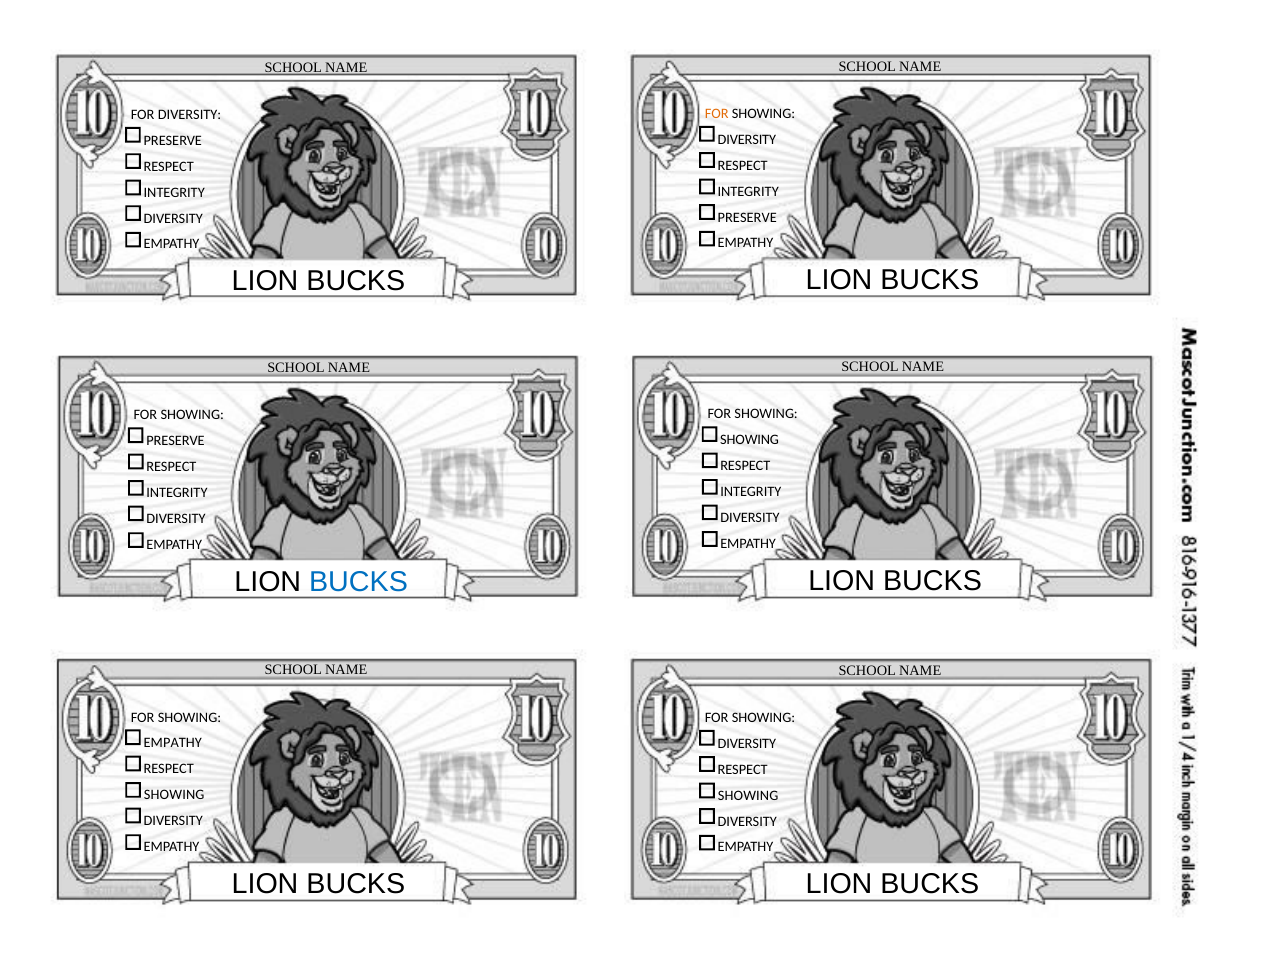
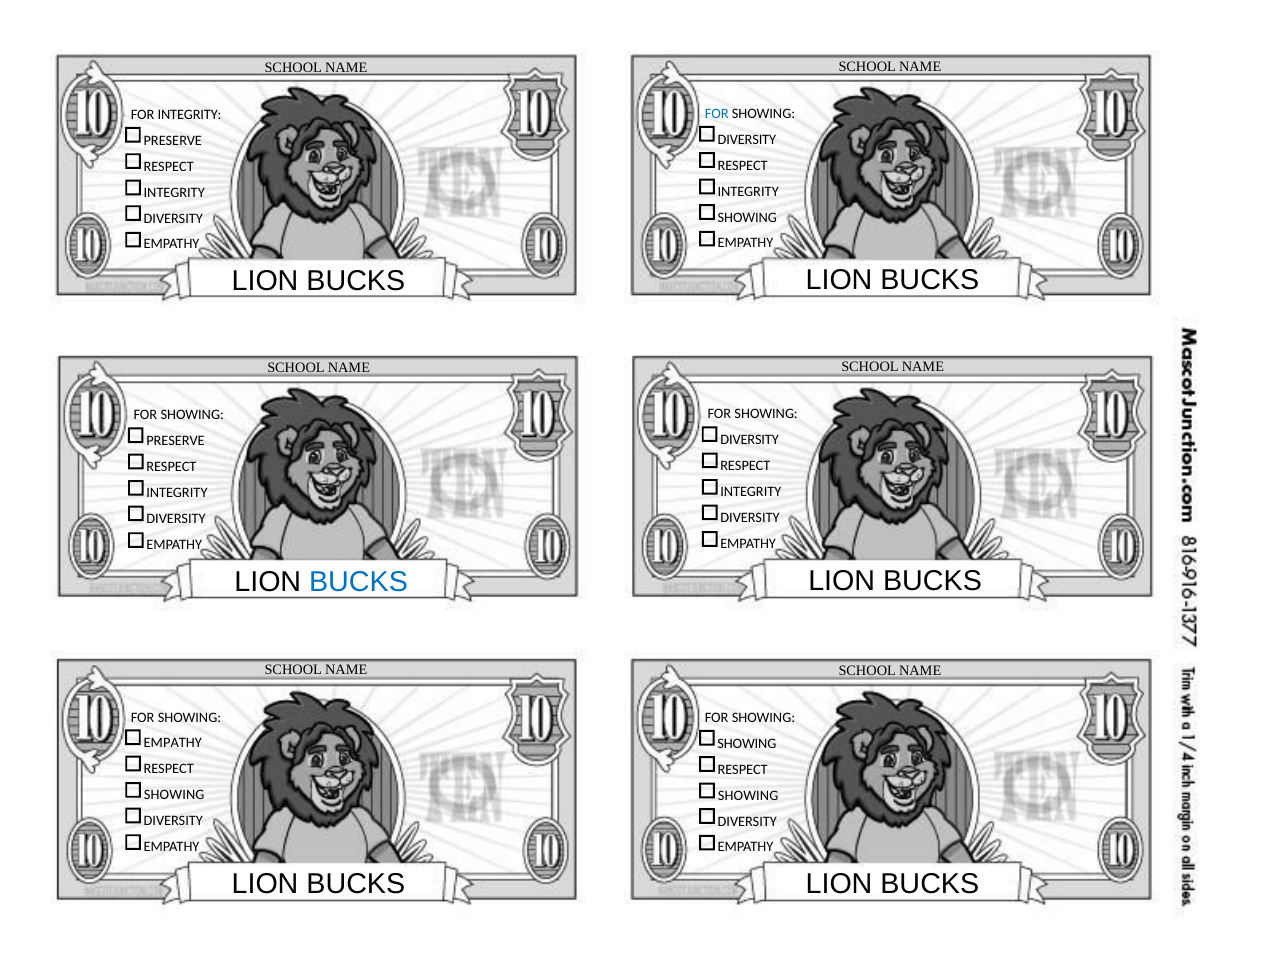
FOR colour: orange -> blue (717, 114)
FOR DIVERSITY: DIVERSITY -> INTEGRITY (190, 115)
PRESERVE: PRESERVE -> SHOWING (747, 217)
SHOWING: SHOWING -> DIVERSITY (750, 440)
DIVERSITY: DIVERSITY -> SHOWING (747, 744)
